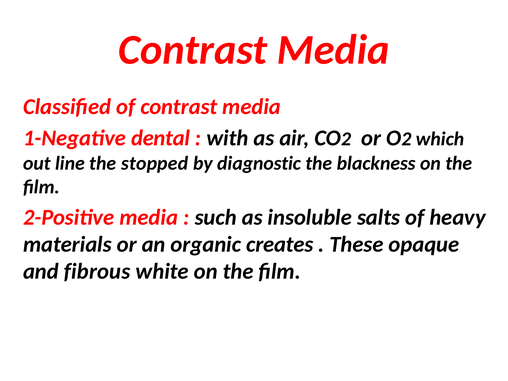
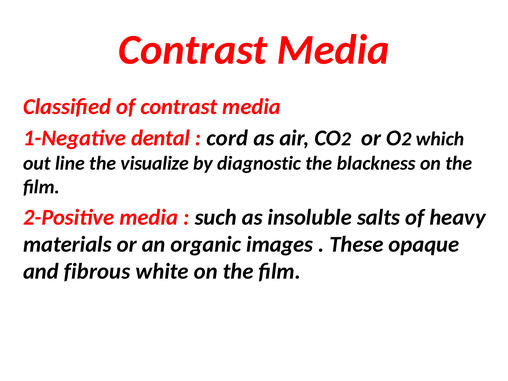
with: with -> cord (227, 138)
stopped: stopped -> visualize (155, 163)
creates: creates -> images (280, 244)
